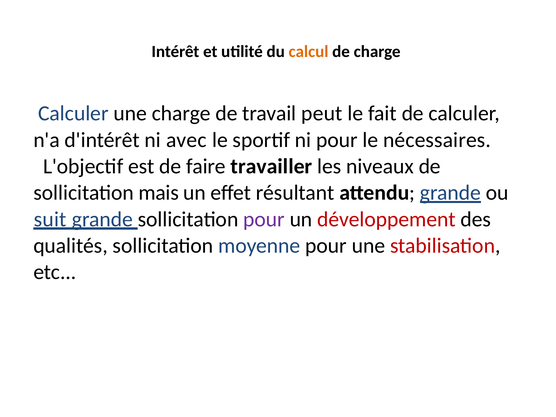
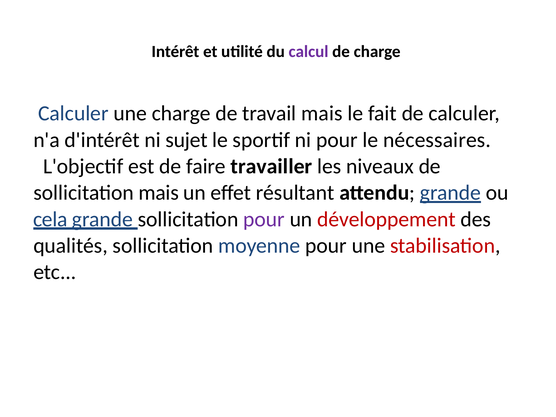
calcul colour: orange -> purple (309, 52)
travail peut: peut -> mais (322, 114)
avec: avec -> sujet (187, 140)
suit: suit -> cela (50, 219)
